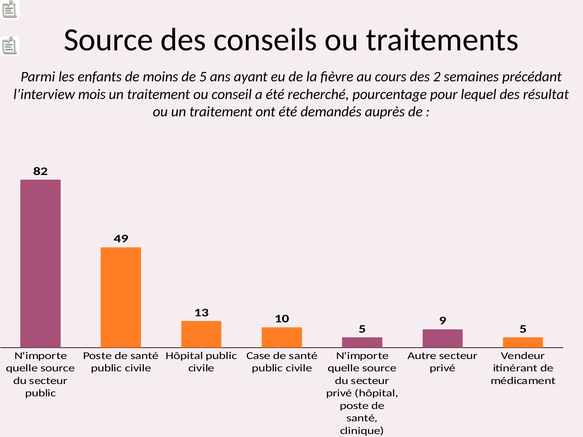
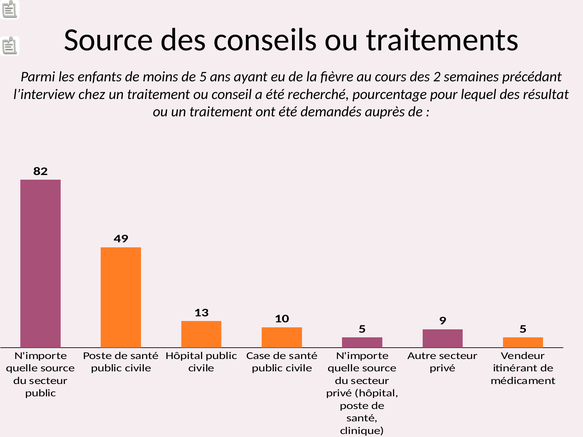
mois: mois -> chez (92, 94)
